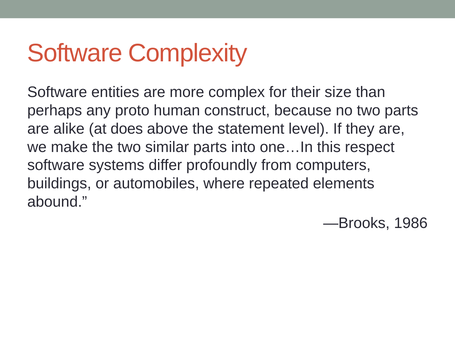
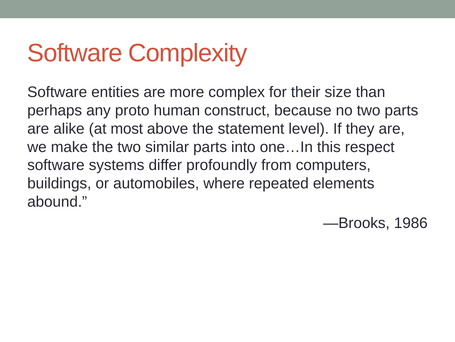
does: does -> most (127, 128)
